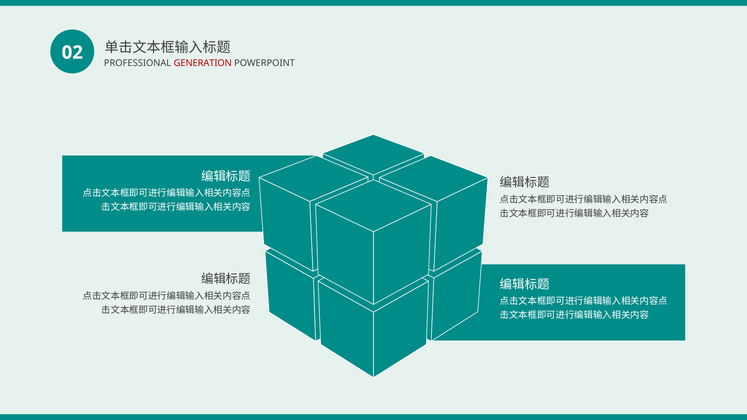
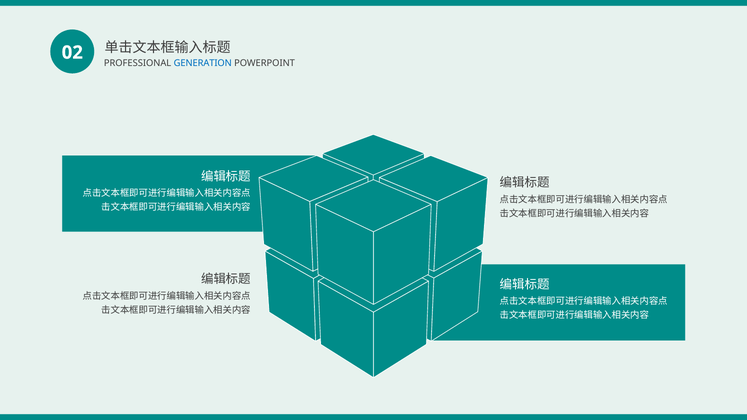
GENERATION colour: red -> blue (203, 63)
